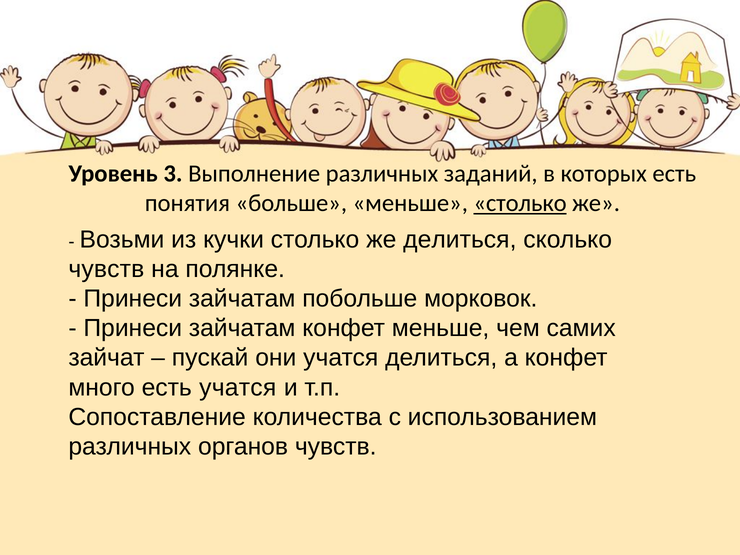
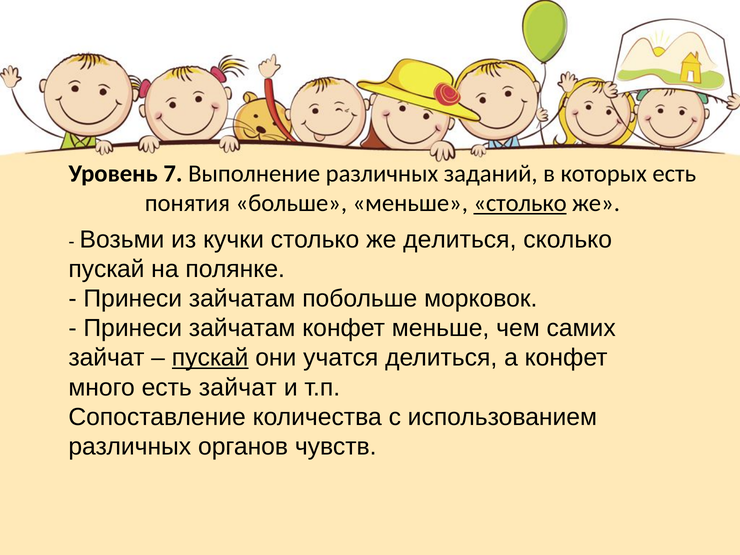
3: 3 -> 7 (173, 174)
чувств: чувств -> пускай (106, 269)
пускай underline: none -> present (210, 358)
есть учатся: учатся -> зайчат (238, 387)
